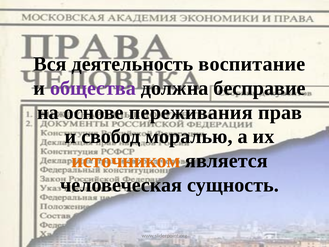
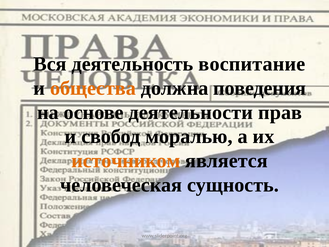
общества colour: purple -> orange (93, 88)
бесправие: бесправие -> поведения (260, 88)
переживания: переживания -> деятельности (191, 112)
